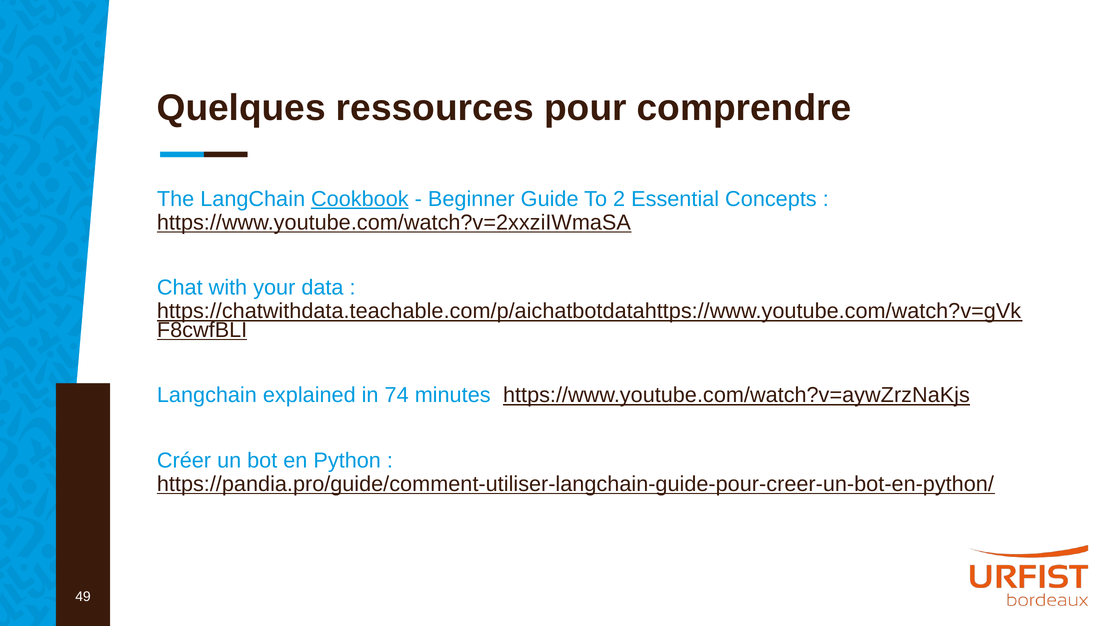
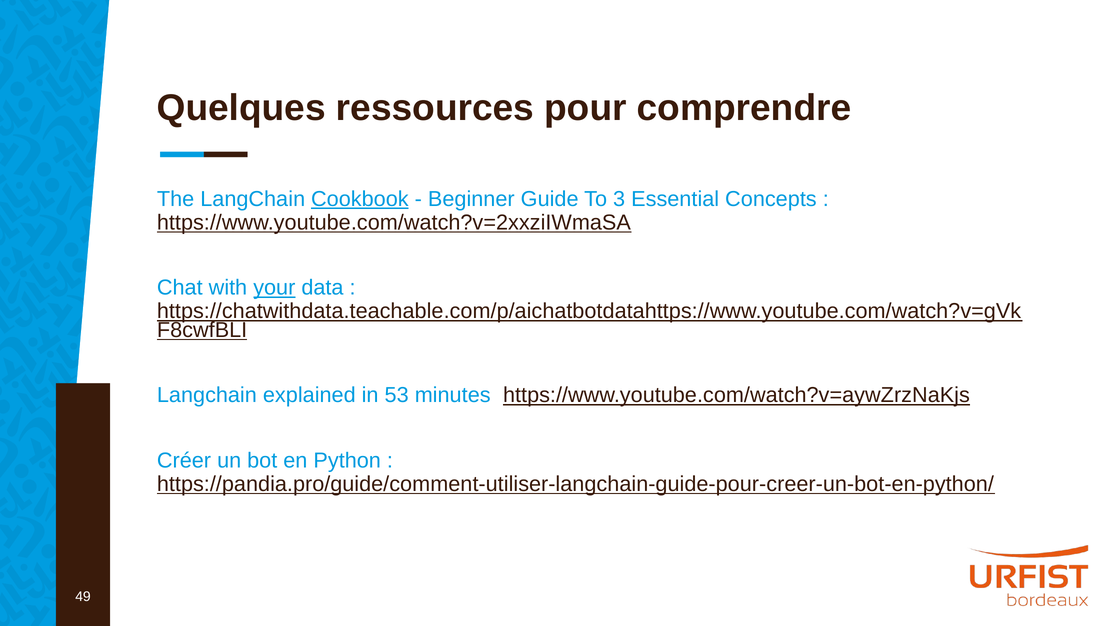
2: 2 -> 3 (619, 199)
your underline: none -> present (274, 288)
74: 74 -> 53 (397, 395)
